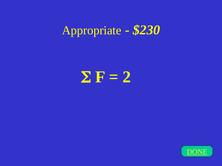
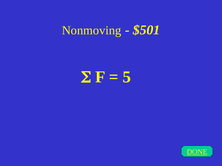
Appropriate: Appropriate -> Nonmoving (92, 31)
$230: $230 -> $501 (147, 30)
2: 2 -> 5 (127, 77)
